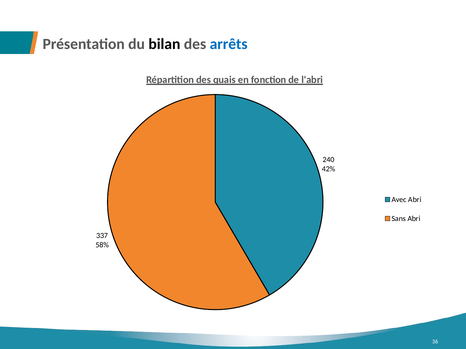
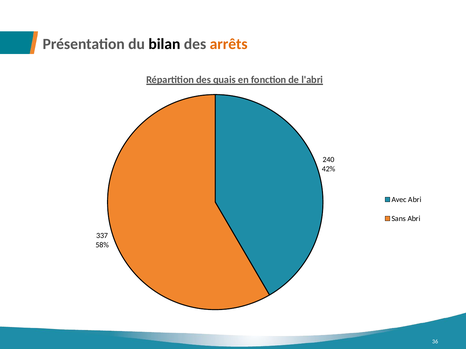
arrêts colour: blue -> orange (229, 44)
